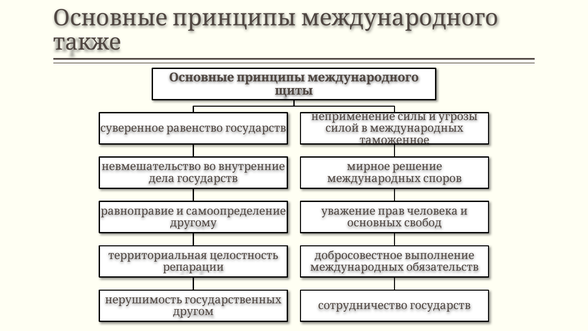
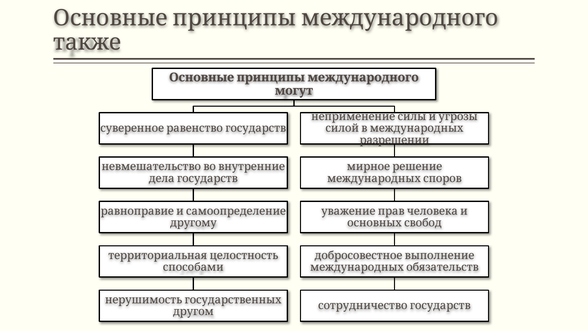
щиты: щиты -> могут (294, 91)
таможенное: таможенное -> разрешении (395, 140)
репарации: репарации -> способами (193, 267)
